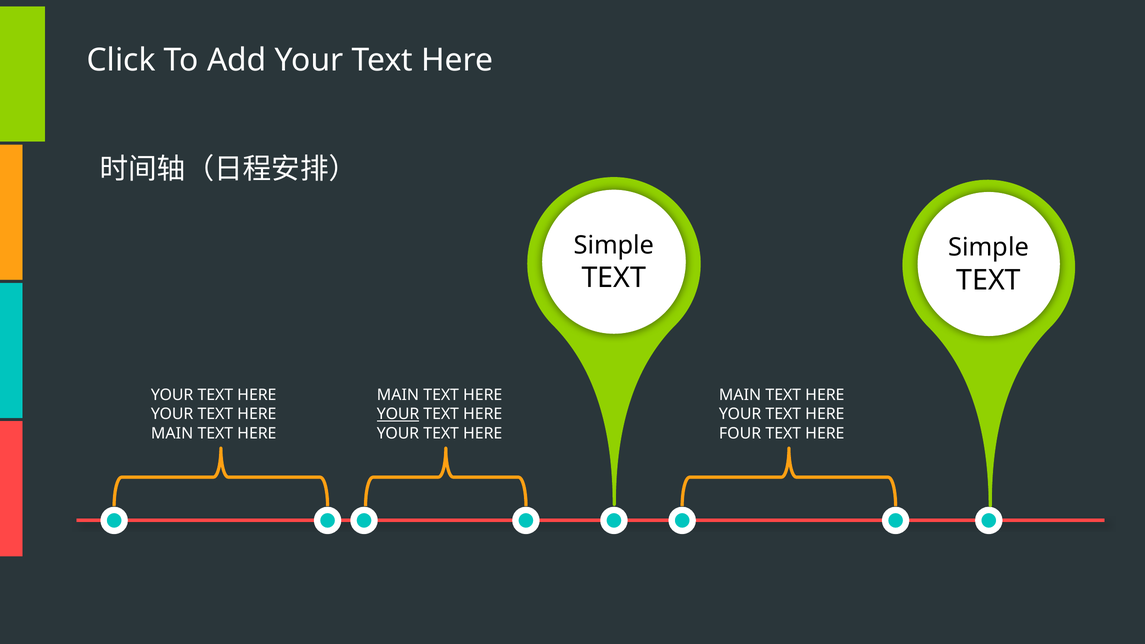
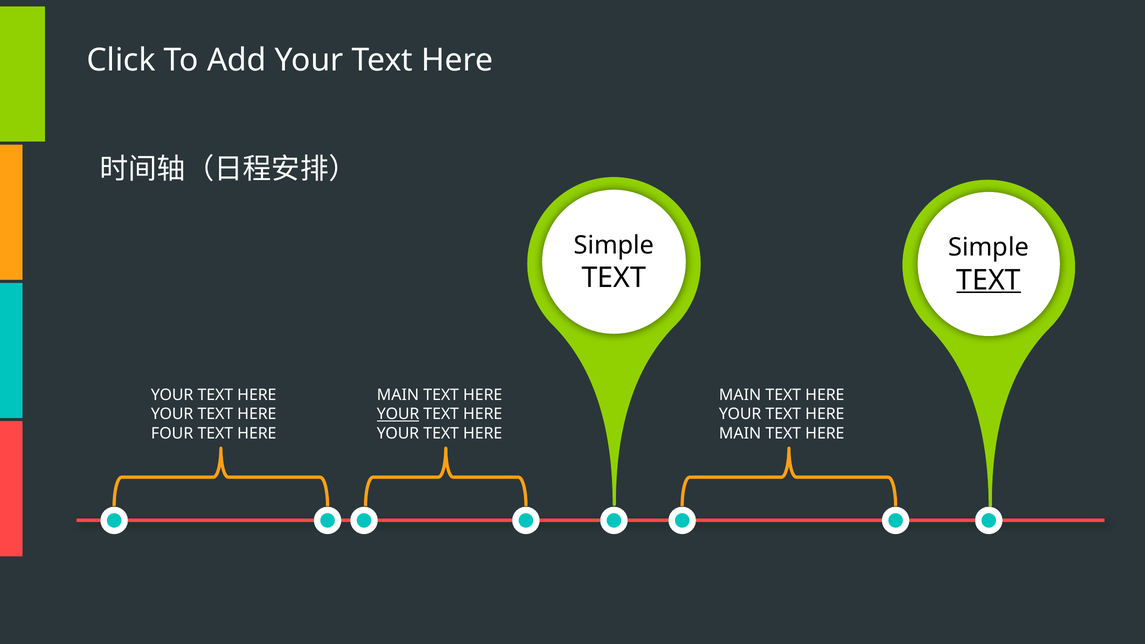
TEXT underline: none -> present (989, 280)
MAIN: MAIN -> FOUR (172, 433)
FOUR: FOUR -> MAIN (740, 433)
